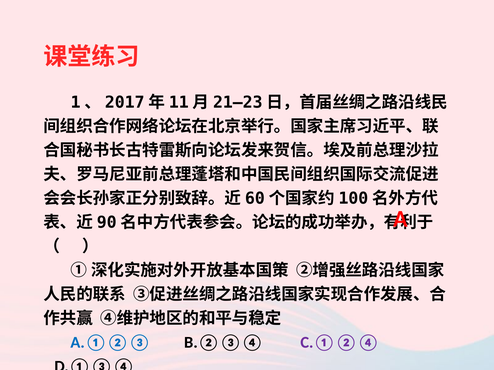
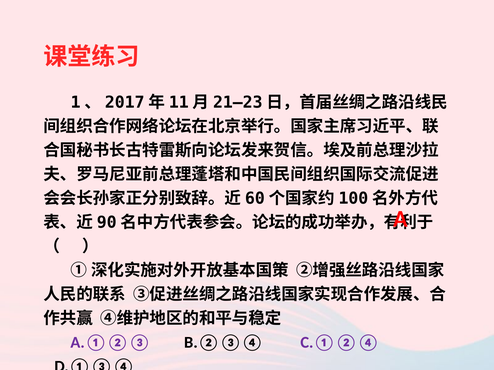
A.①②③ colour: blue -> purple (111, 343)
